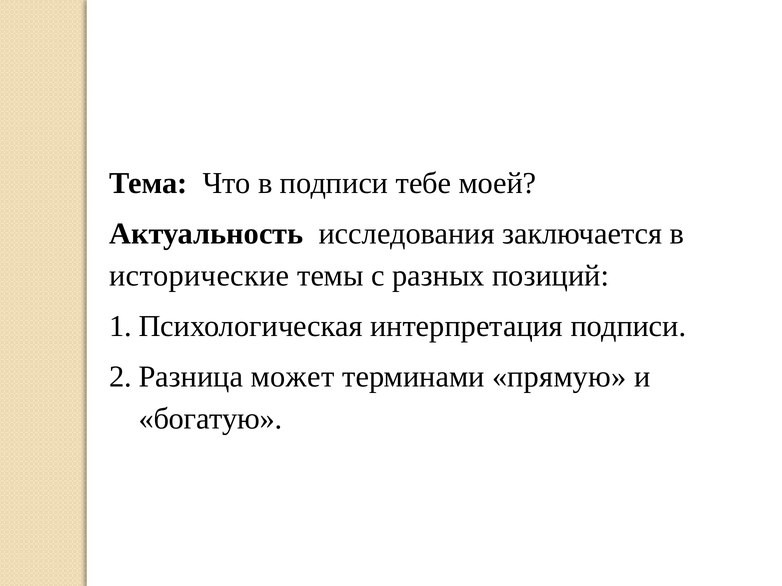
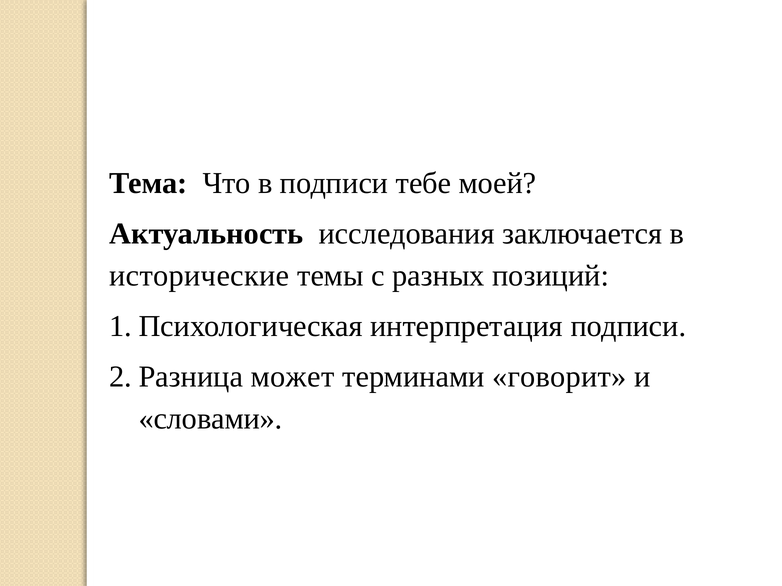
прямую: прямую -> говорит (559, 377)
богатую: богатую -> словами (210, 419)
